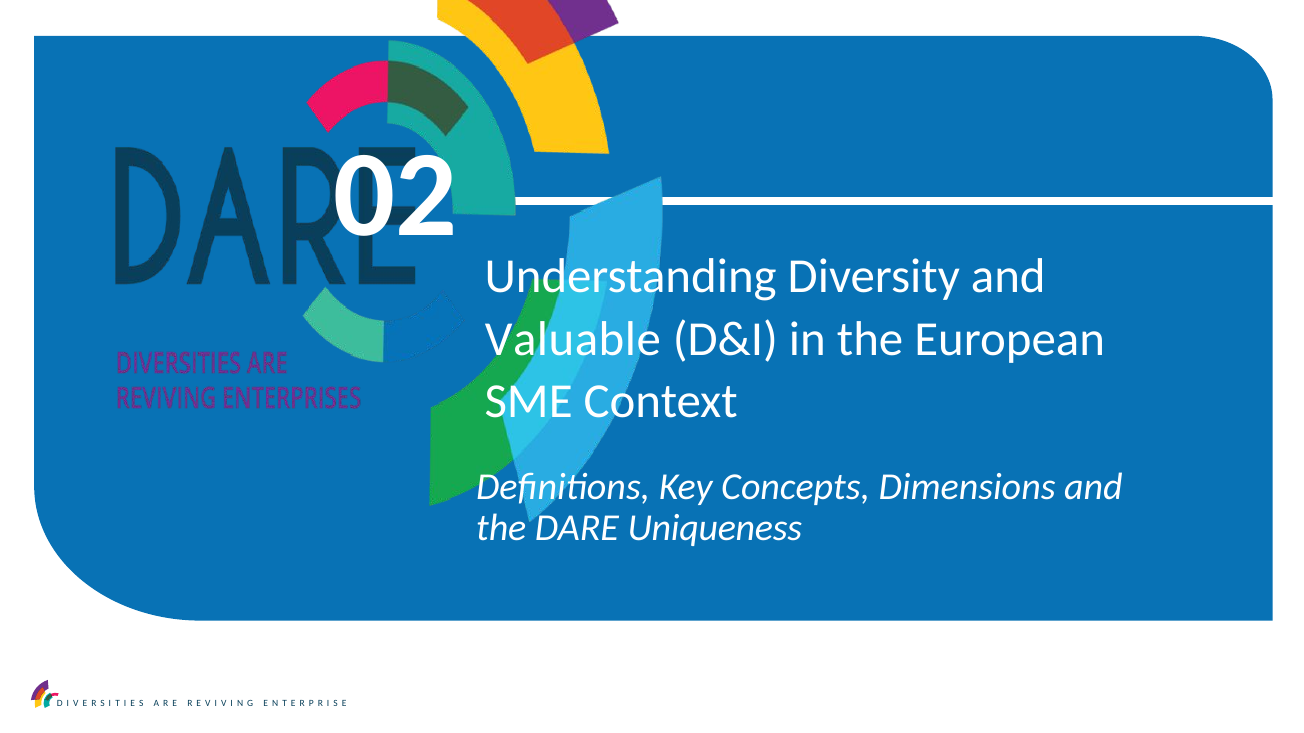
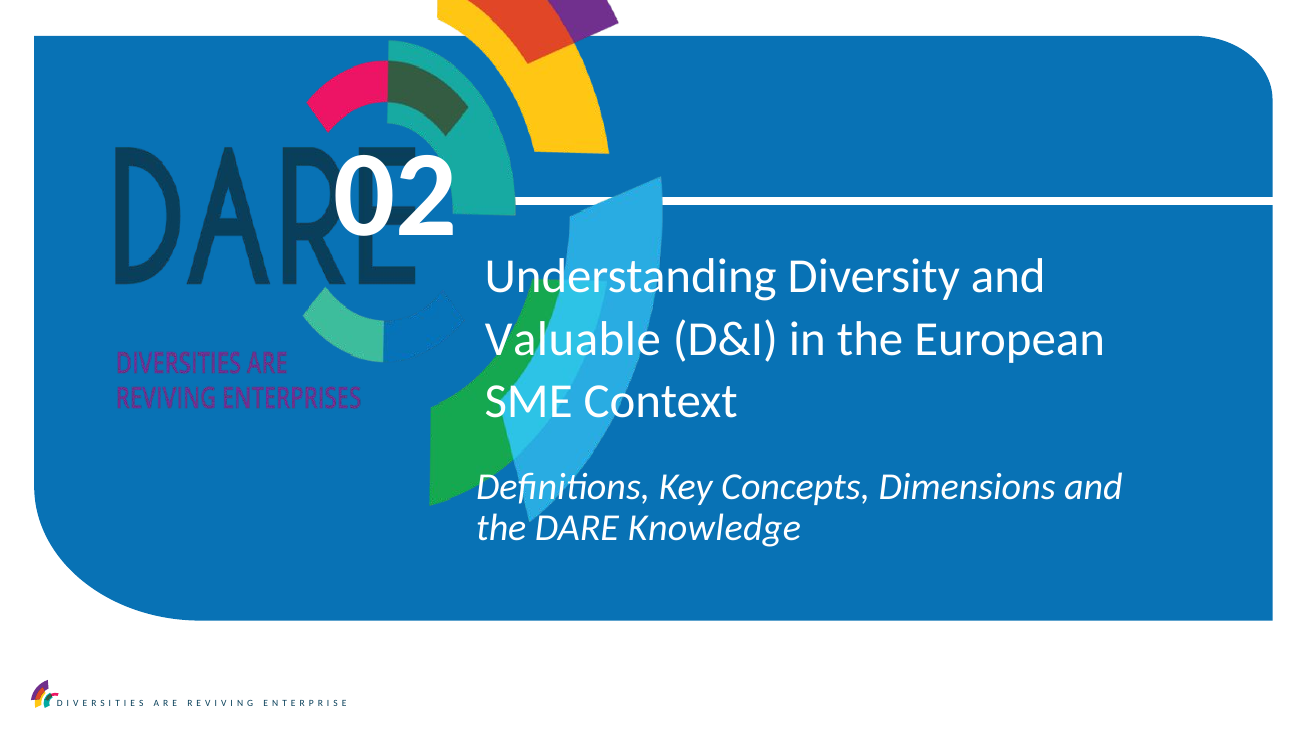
Uniqueness: Uniqueness -> Knowledge (714, 528)
